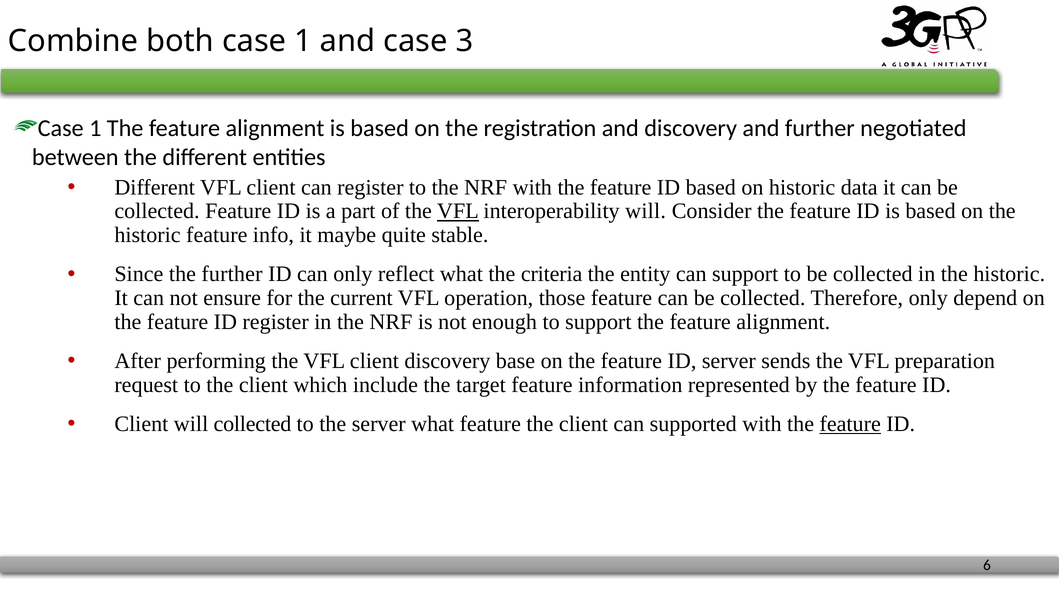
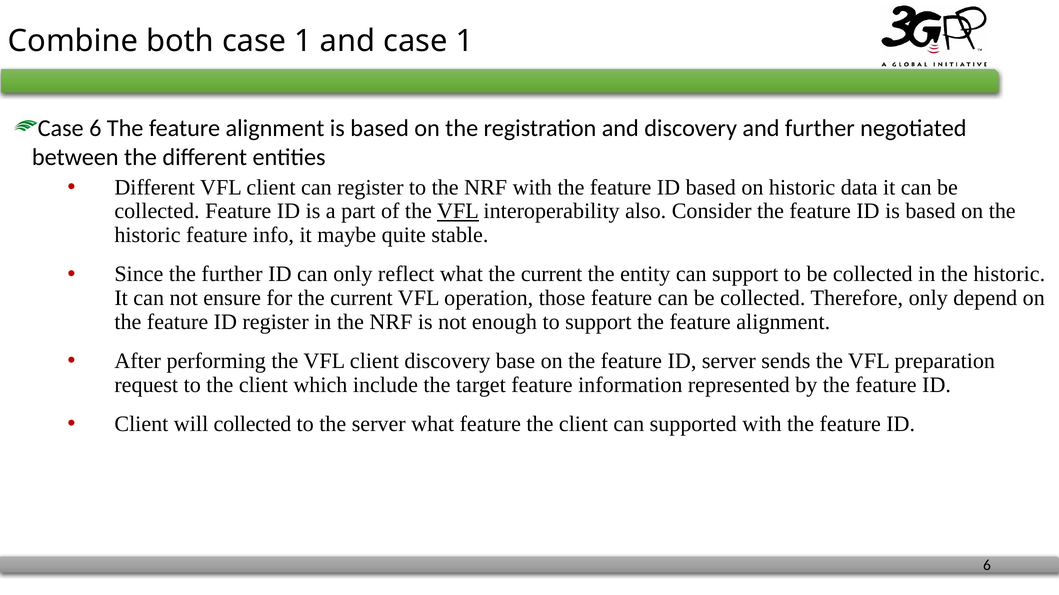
and case 3: 3 -> 1 (464, 41)
1: 1 -> 6 (95, 128)
interoperability will: will -> also (646, 211)
what the criteria: criteria -> current (552, 275)
feature underline: present -> none (850, 425)
